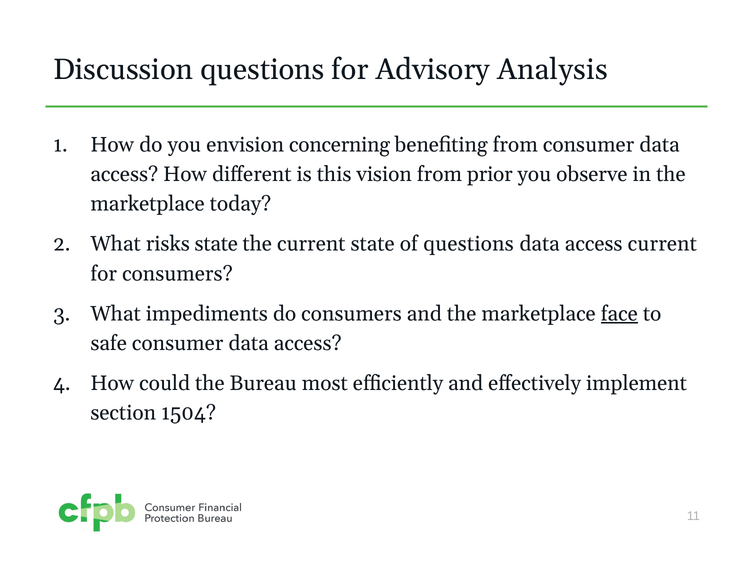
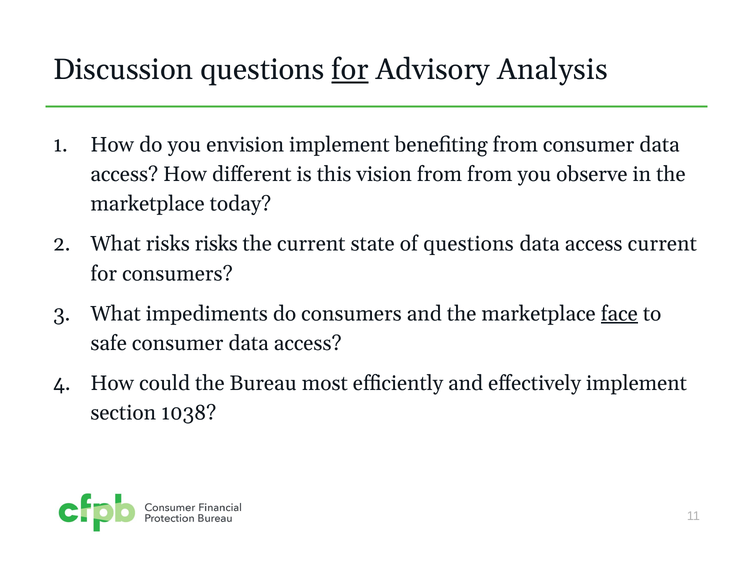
for underline: none -> present (350, 70)
envision concerning: concerning -> implement (339, 145)
from prior: prior -> from (490, 175)
risks state: state -> risks (216, 244)
1504: 1504 -> 1038 (189, 414)
